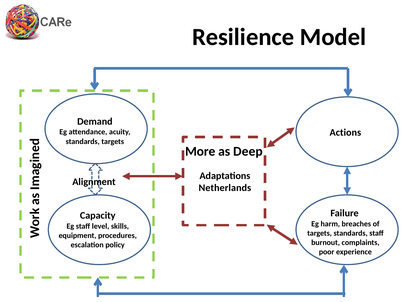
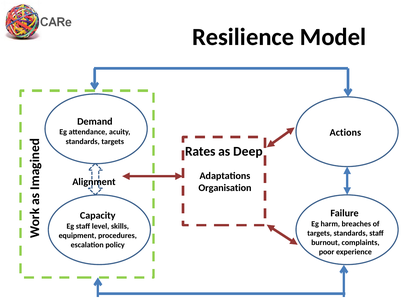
More: More -> Rates (200, 151)
Netherlands: Netherlands -> Organisation (225, 188)
